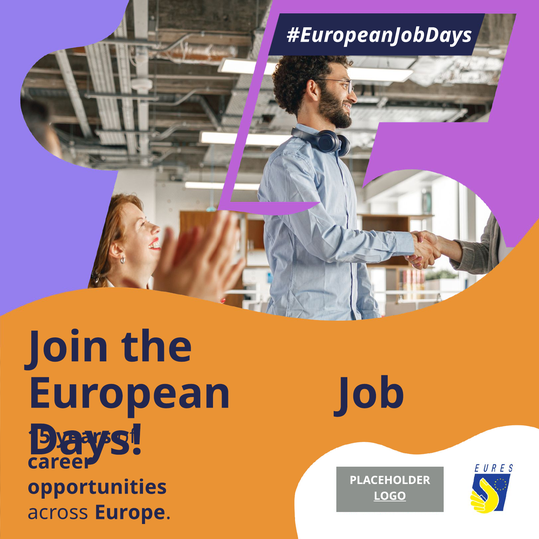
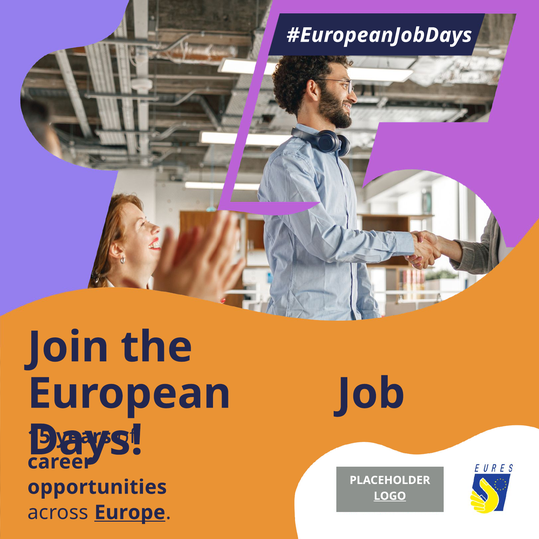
Europe underline: none -> present (130, 512)
